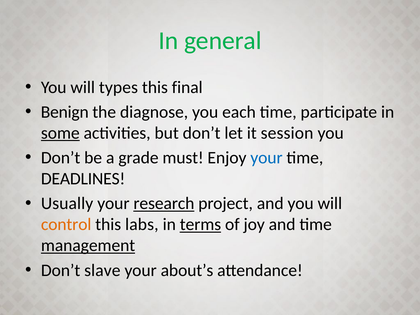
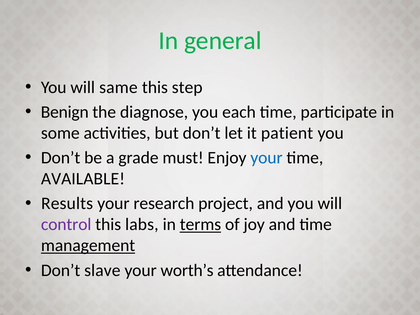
types: types -> same (118, 87)
final: final -> step (187, 87)
some underline: present -> none (60, 133)
session: session -> patient (287, 133)
DEADLINES: DEADLINES -> AVAILABLE (83, 179)
Usually: Usually -> Results (67, 204)
research underline: present -> none (164, 204)
control colour: orange -> purple (66, 225)
about’s: about’s -> worth’s (187, 270)
